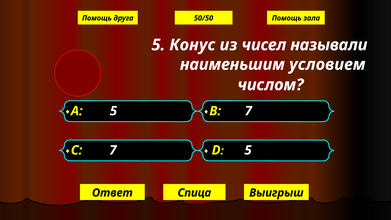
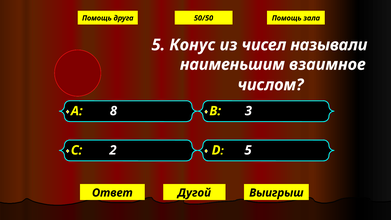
условием: условием -> взаимное (327, 64)
А 5: 5 -> 8 (113, 111)
В 7: 7 -> 3 (248, 111)
С 7: 7 -> 2 (113, 150)
Спица: Спица -> Дугой (194, 193)
